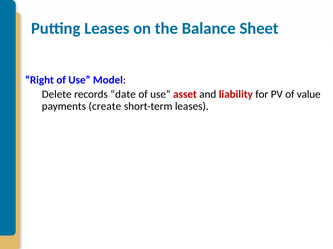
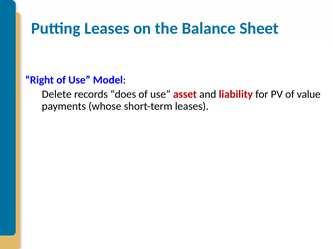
date: date -> does (123, 95)
create: create -> whose (105, 106)
